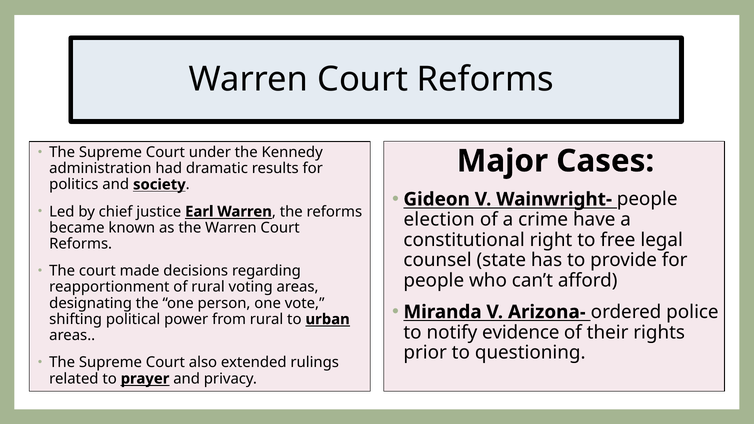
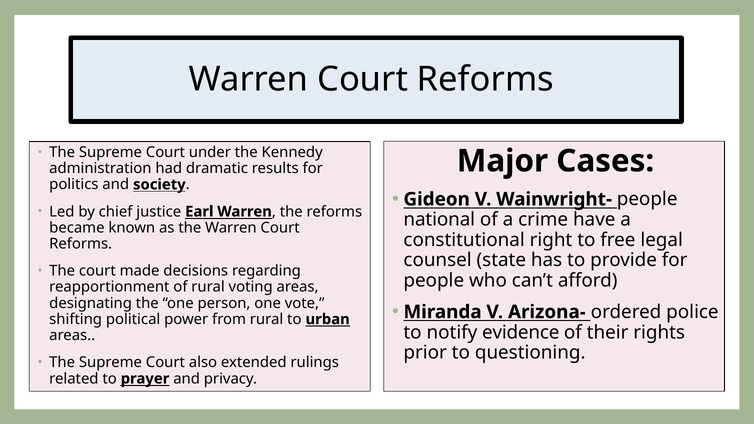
election: election -> national (439, 220)
